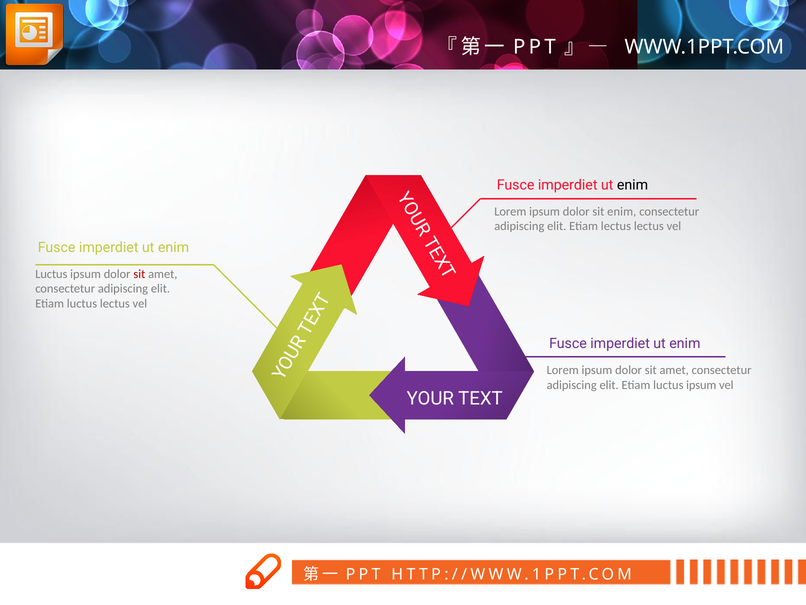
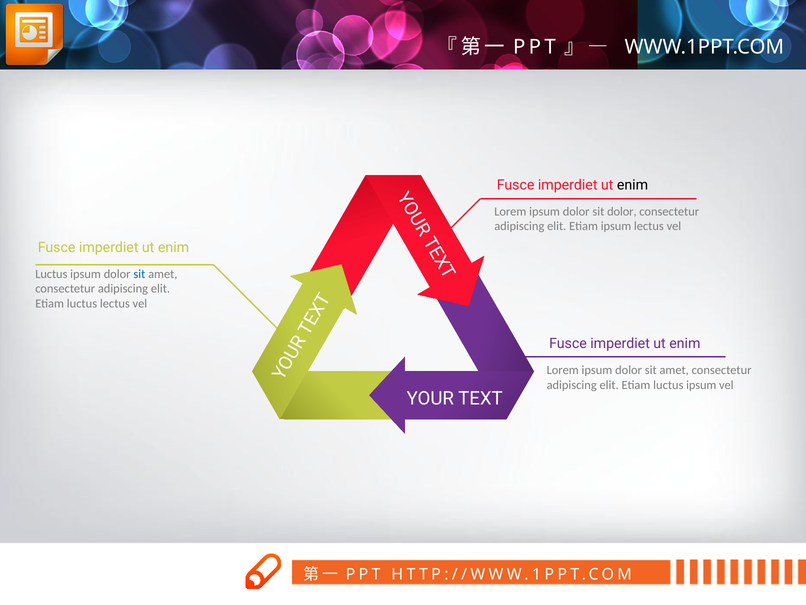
sit enim: enim -> dolor (622, 211)
Etiam lectus: lectus -> ipsum (616, 226)
sit colour: red -> blue (139, 274)
